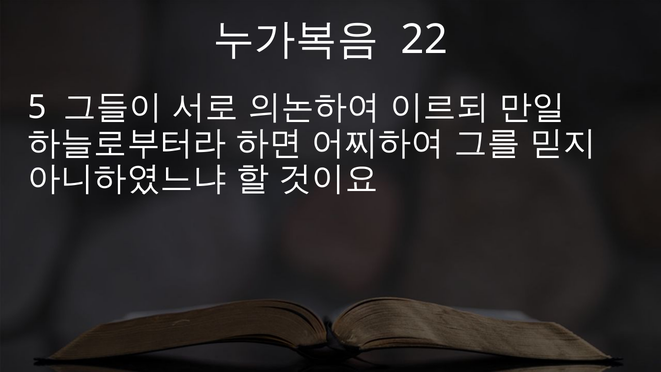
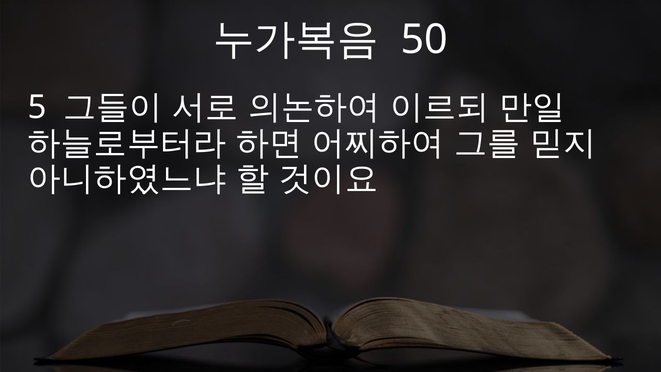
22: 22 -> 50 (424, 40)
